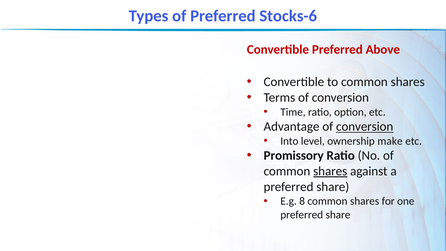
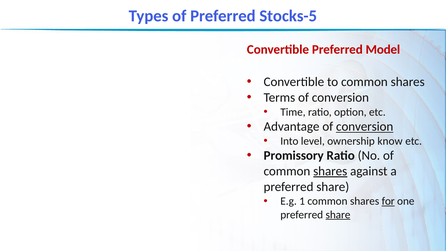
Stocks-6: Stocks-6 -> Stocks-5 (288, 16)
Above: Above -> Model (383, 50)
make: make -> know (390, 141)
8: 8 -> 1 (302, 201)
for underline: none -> present (388, 201)
share underline: none -> present (338, 215)
